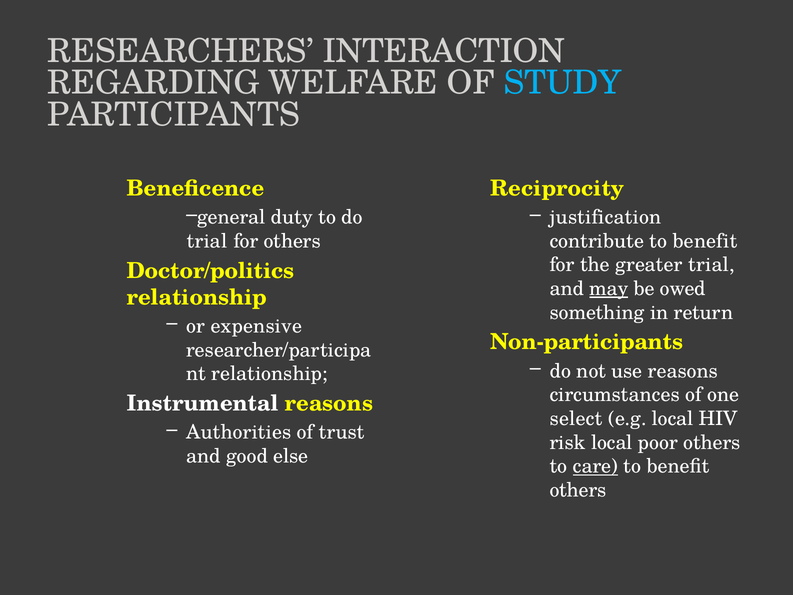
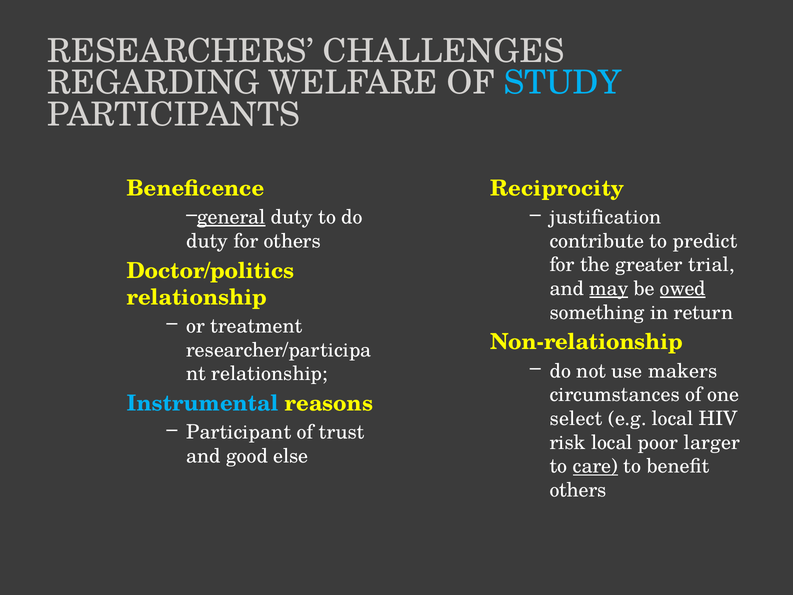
INTERACTION: INTERACTION -> CHALLENGES (444, 51)
general underline: none -> present (231, 217)
trial: trial -> duty (207, 241)
contribute to benefit: benefit -> predict (705, 241)
owed underline: none -> present (683, 289)
expensive: expensive -> treatment (256, 326)
Non-participants: Non-participants -> Non-relationship (587, 342)
use reasons: reasons -> makers (683, 371)
Instrumental colour: white -> light blue (203, 403)
Authorities: Authorities -> Participant (239, 432)
poor others: others -> larger (712, 442)
